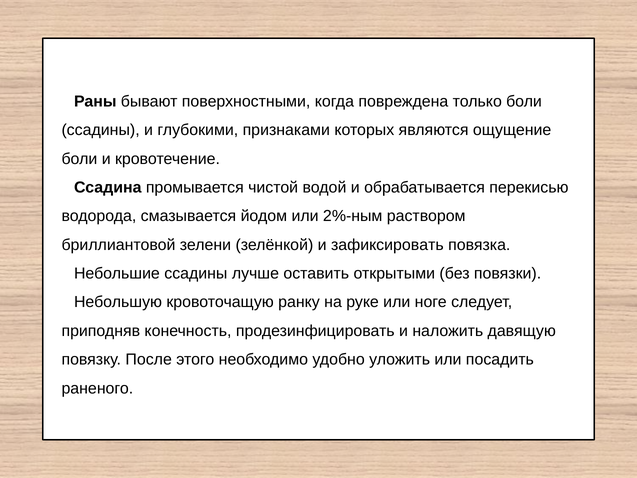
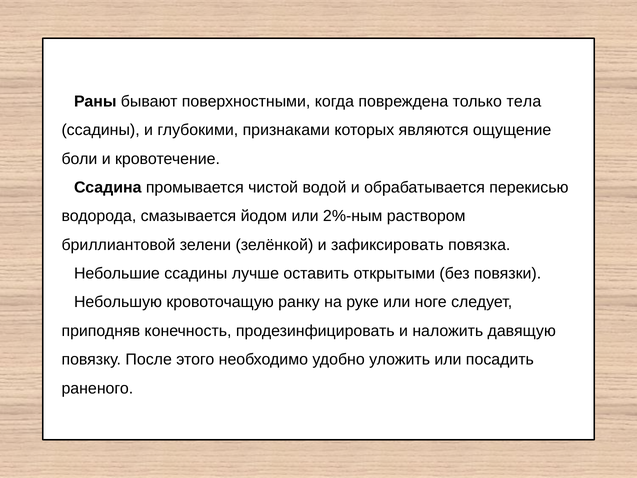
только боли: боли -> тела (524, 101)
